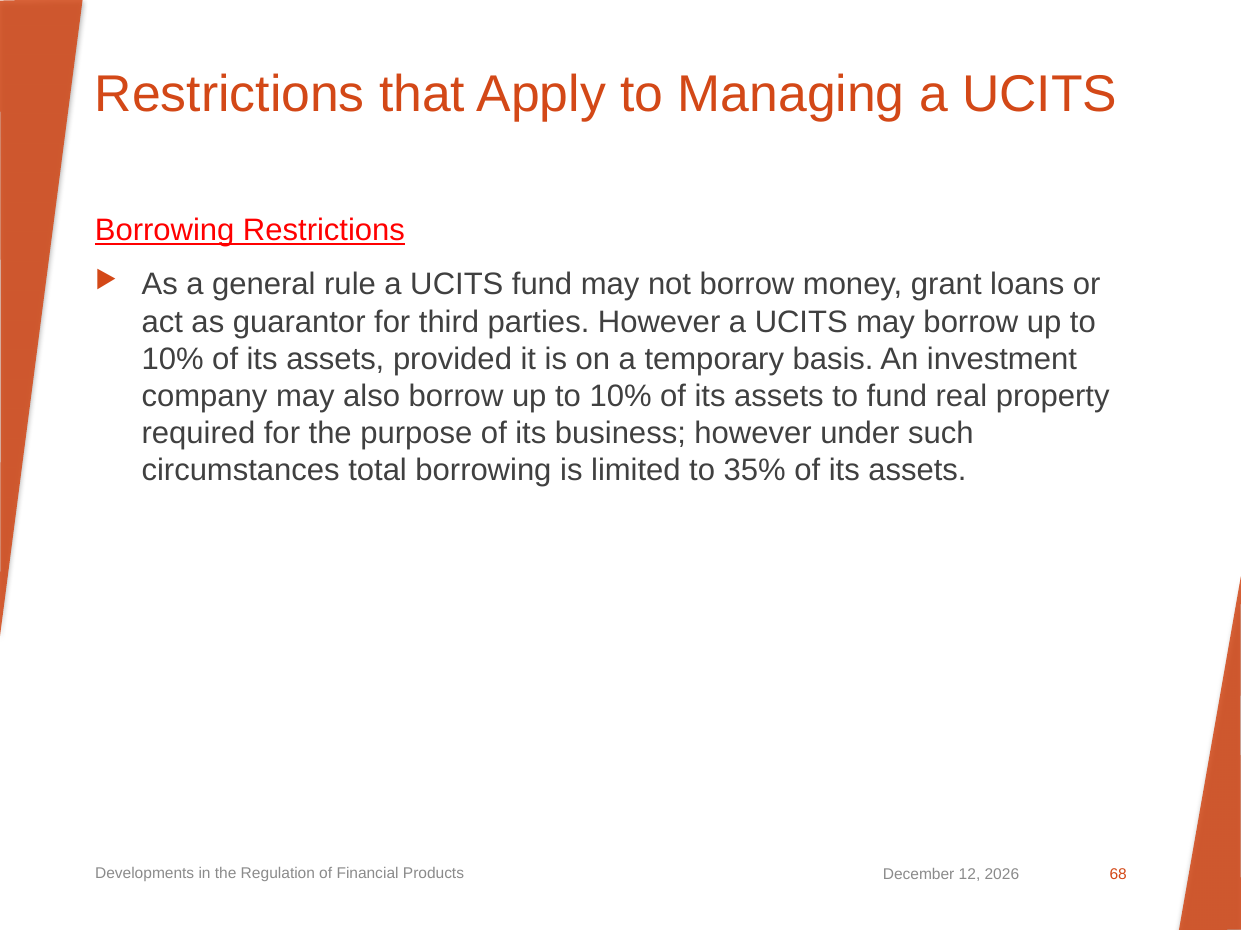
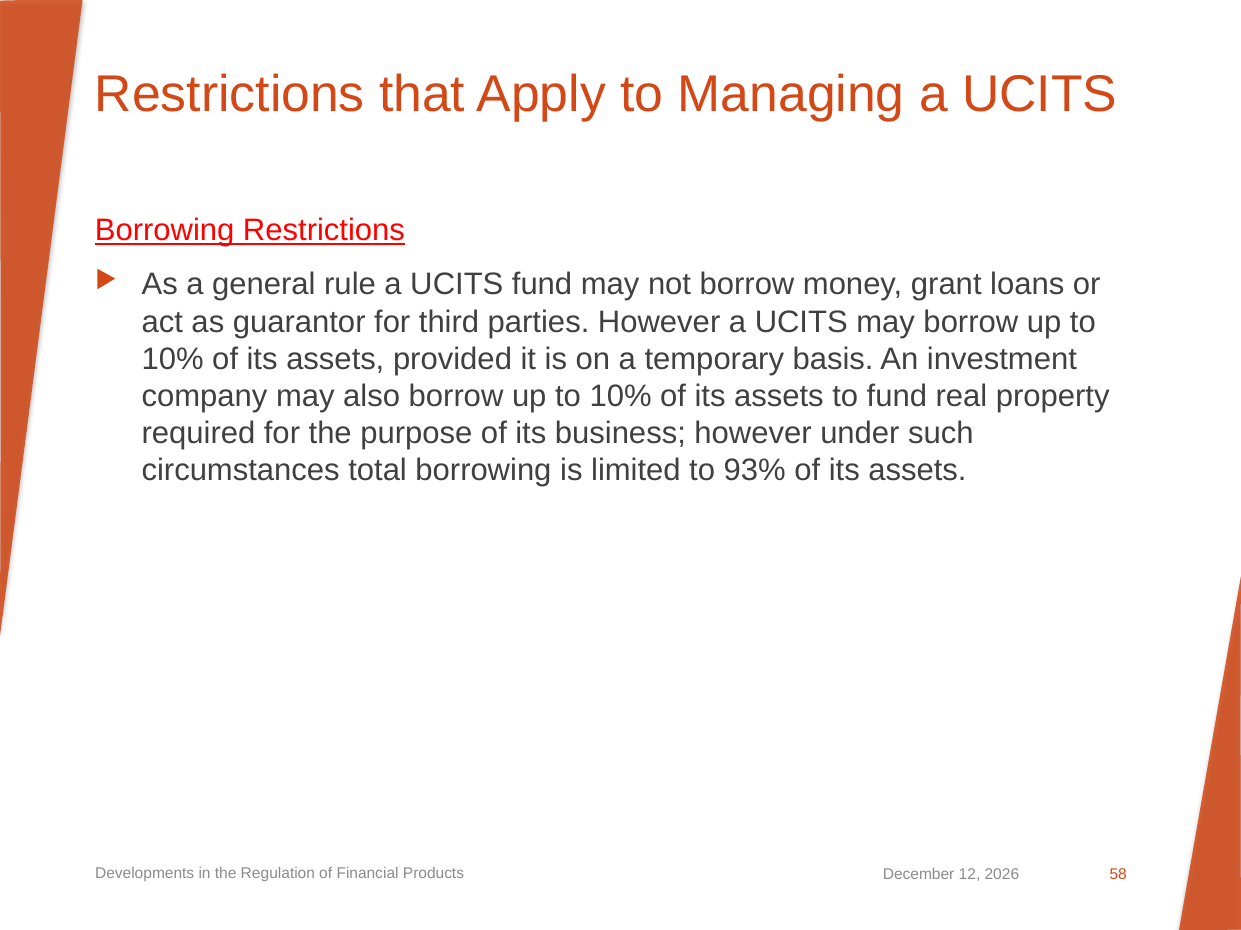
35%: 35% -> 93% (755, 471)
68: 68 -> 58 (1118, 875)
